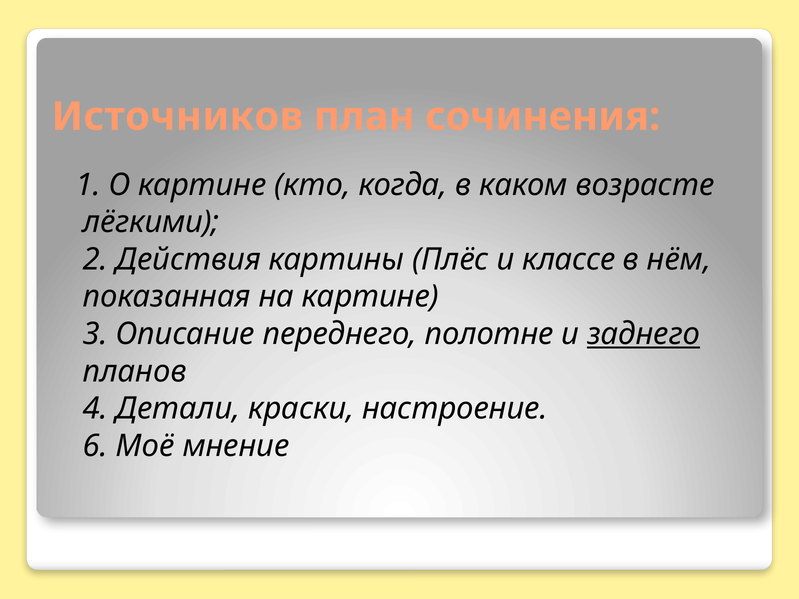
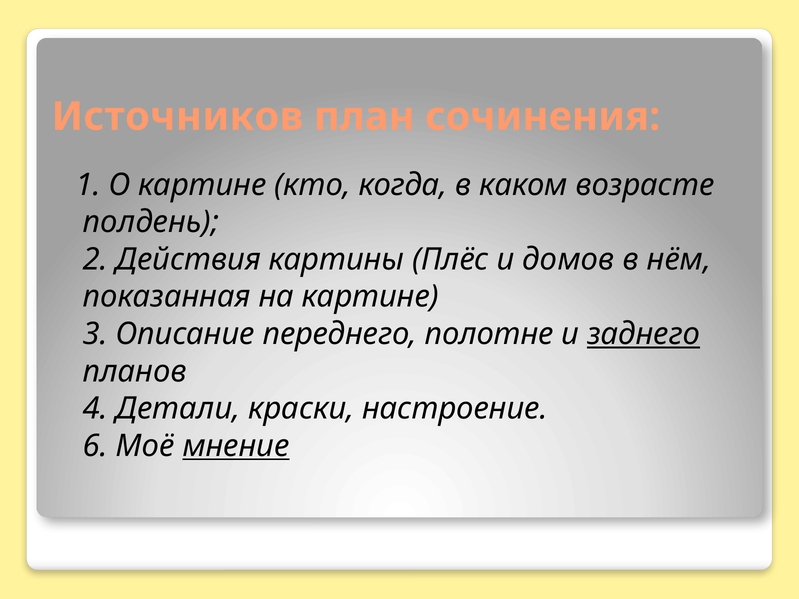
лёгкими: лёгкими -> полдень (151, 222)
классе: классе -> домов (569, 259)
мнение underline: none -> present (236, 446)
